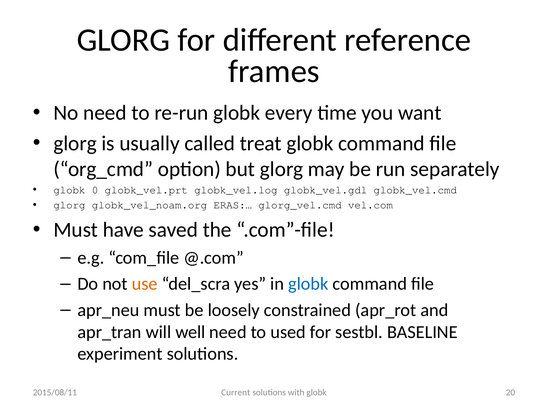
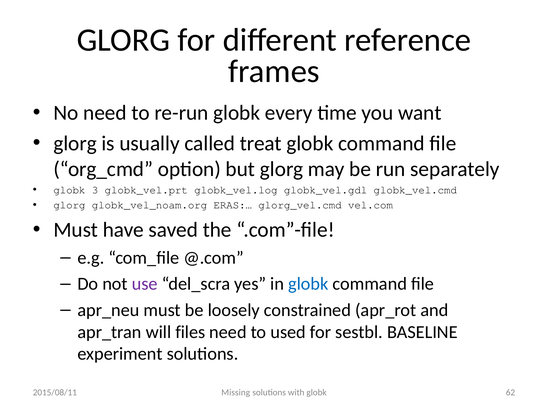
0: 0 -> 3 (95, 190)
use colour: orange -> purple (145, 284)
well: well -> files (190, 332)
Current: Current -> Missing (236, 392)
20: 20 -> 62 (510, 392)
